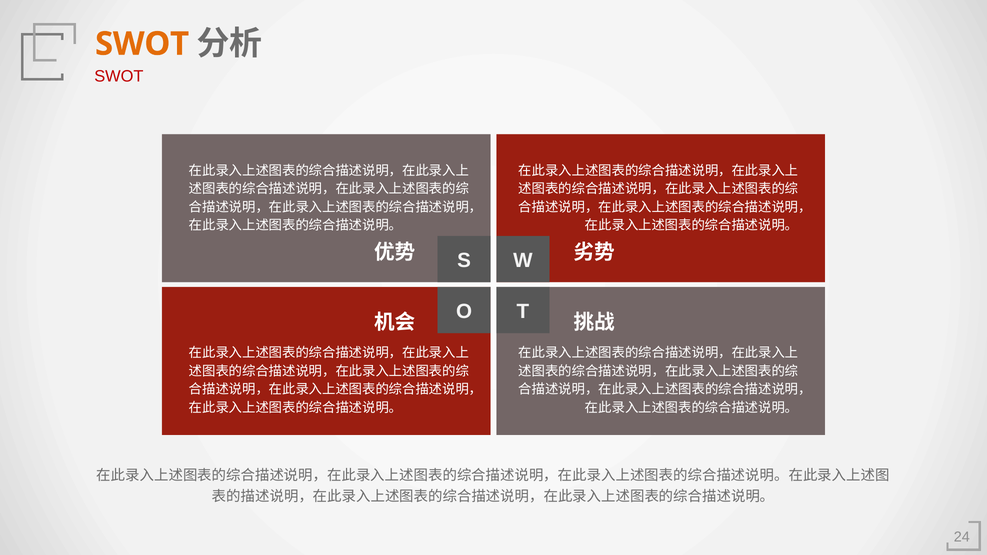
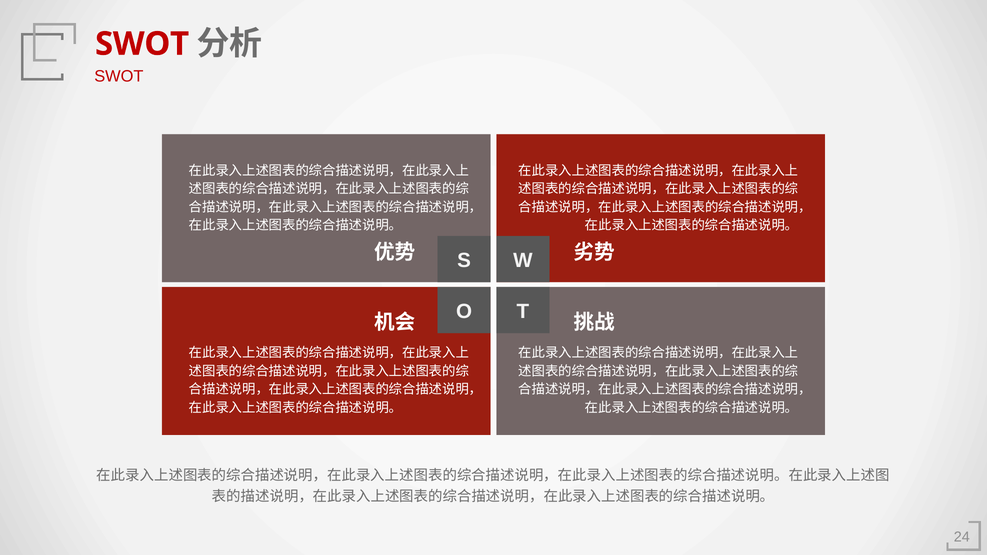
SWOT colour: orange -> red (142, 44)
